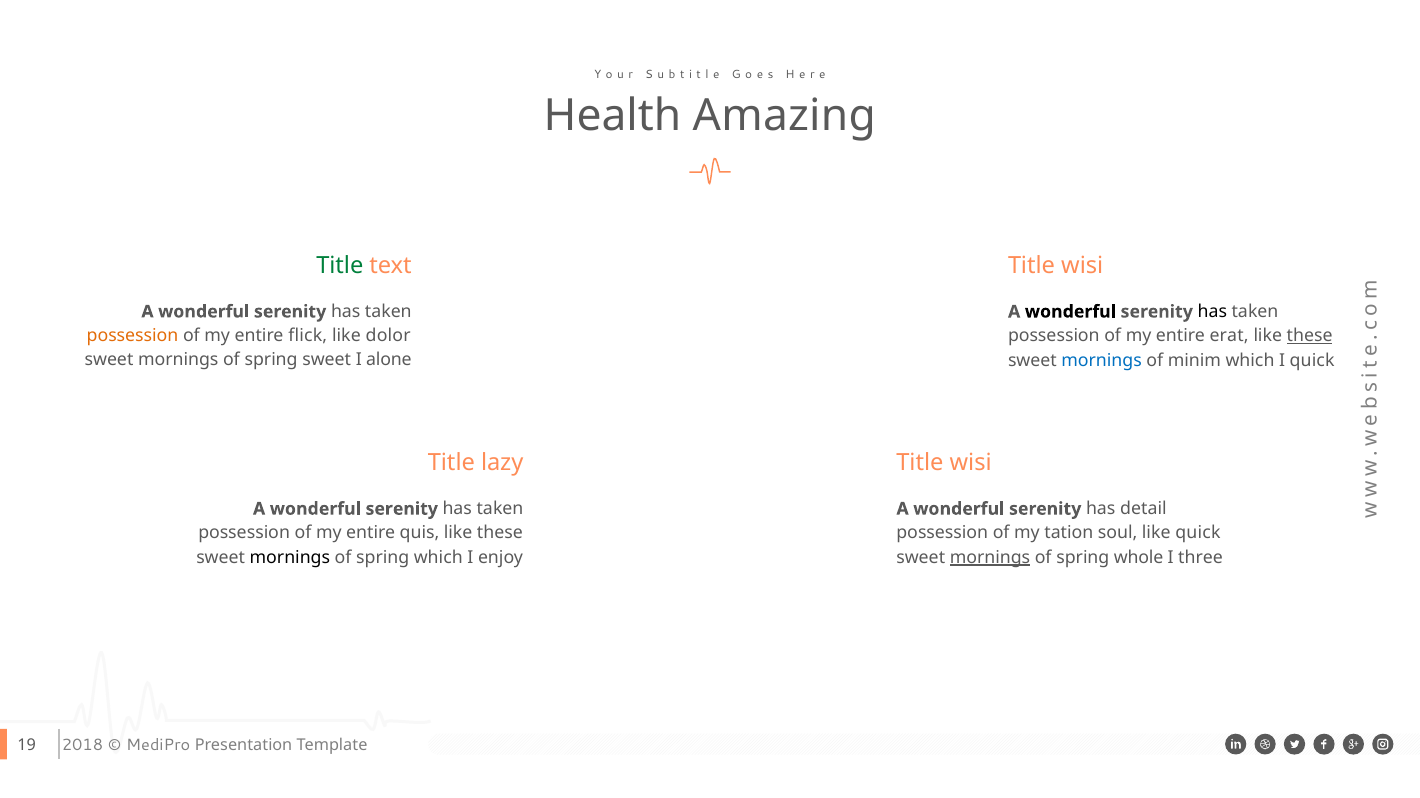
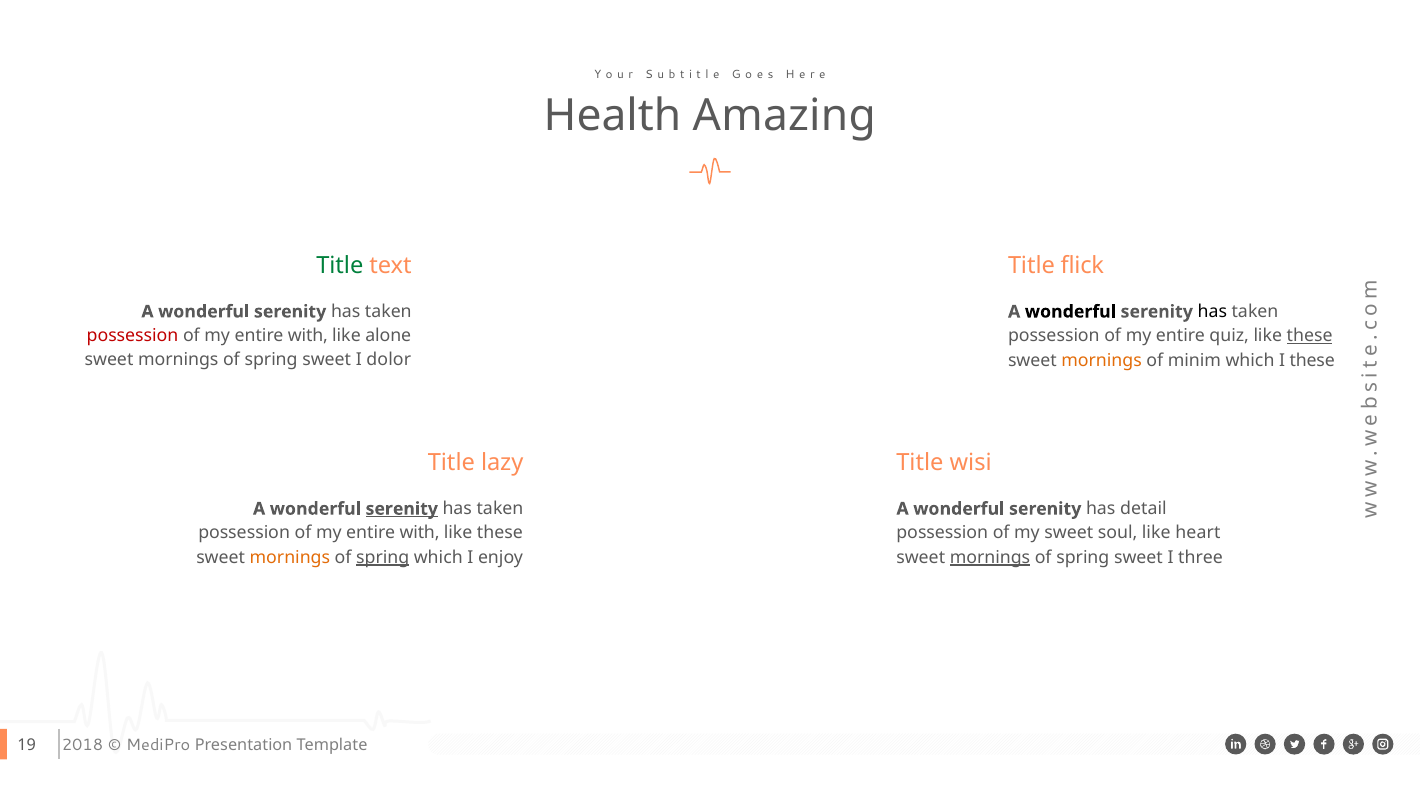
wisi: wisi -> flick (1082, 266)
possession colour: orange -> red (133, 336)
flick: flick -> with (308, 336)
dolor: dolor -> alone (388, 336)
erat: erat -> quiz (1229, 336)
alone: alone -> dolor (389, 360)
mornings colour: blue -> orange (1102, 361)
I quick: quick -> these (1312, 361)
serenity underline: none -> present (402, 509)
quis: quis -> with (420, 534)
my tation: tation -> sweet (1069, 534)
like quick: quick -> heart (1198, 534)
mornings colour: black -> orange (290, 558)
spring underline: none -> present (383, 558)
whole: whole -> sweet (1138, 558)
